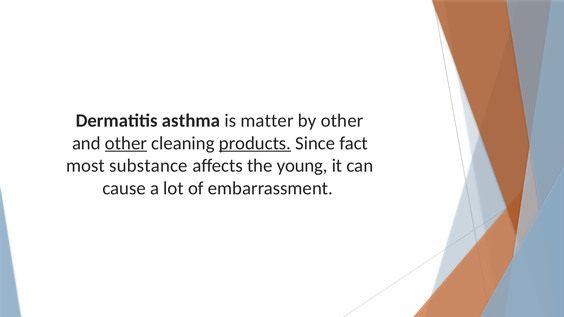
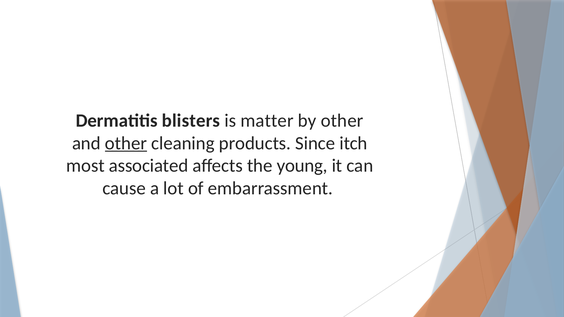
asthma: asthma -> blisters (191, 121)
products underline: present -> none (255, 143)
fact: fact -> itch (354, 143)
substance: substance -> associated (149, 166)
